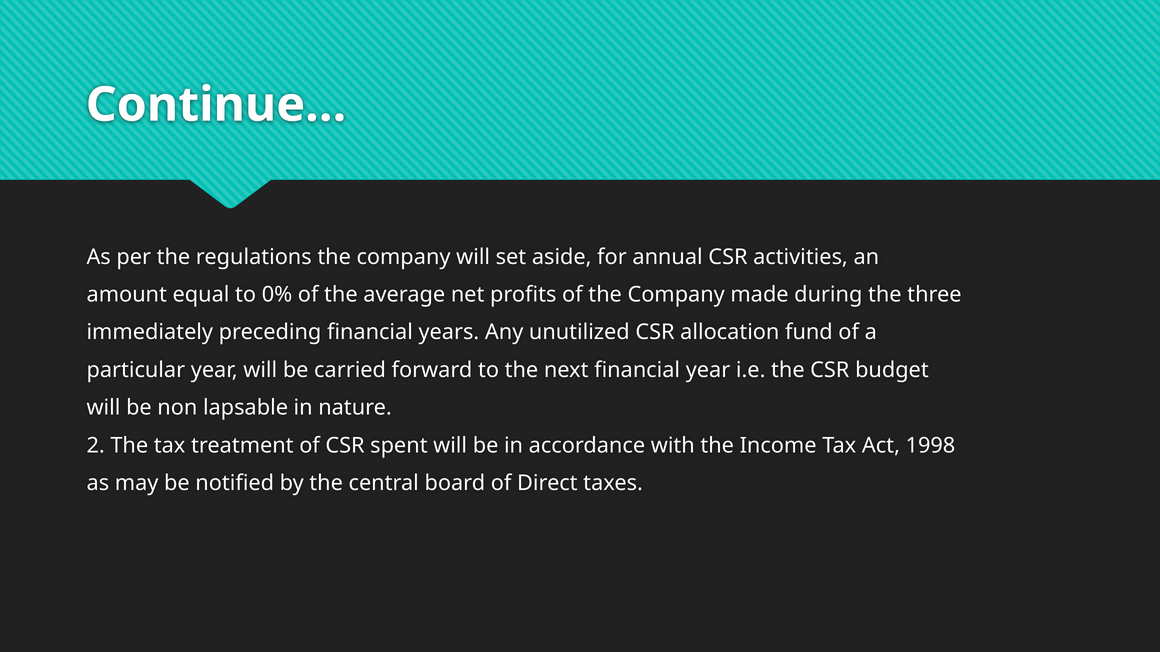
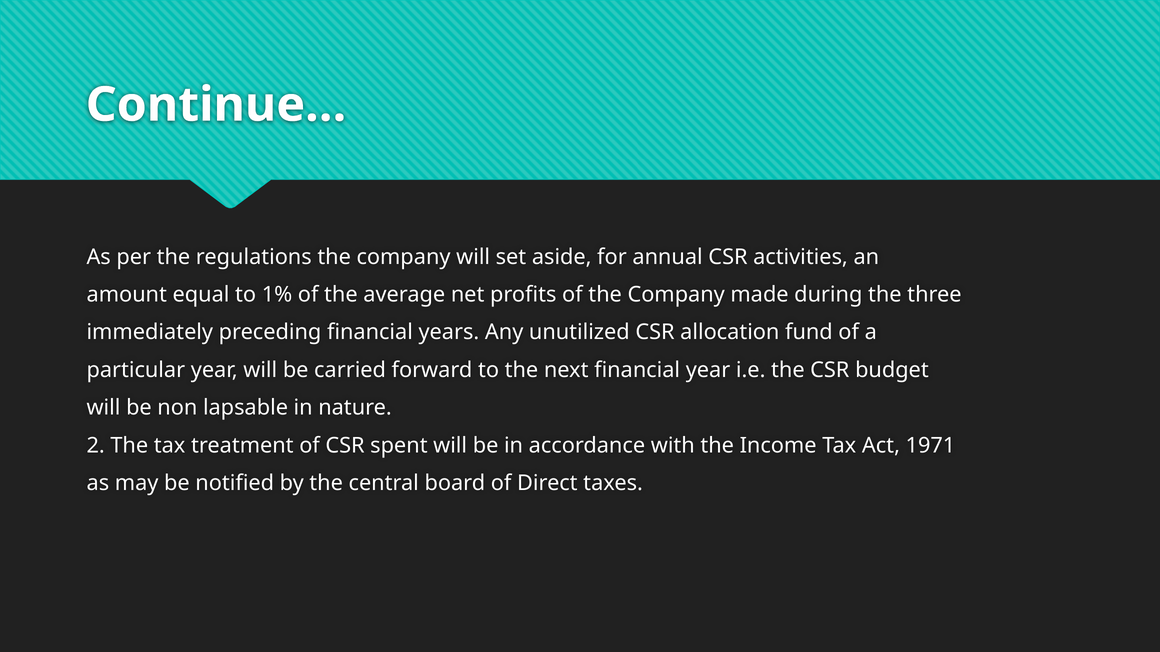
0%: 0% -> 1% (277, 295)
1998: 1998 -> 1971 (930, 446)
